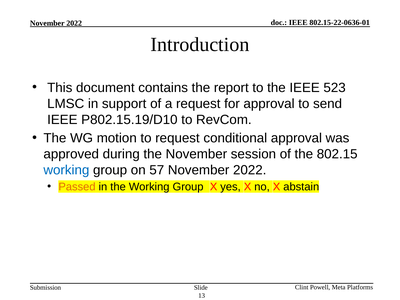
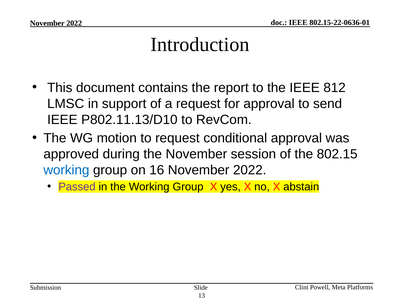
523: 523 -> 812 (335, 88)
P802.15.19/D10: P802.15.19/D10 -> P802.11.13/D10 (129, 120)
57: 57 -> 16 (157, 170)
Passed colour: orange -> purple (77, 187)
